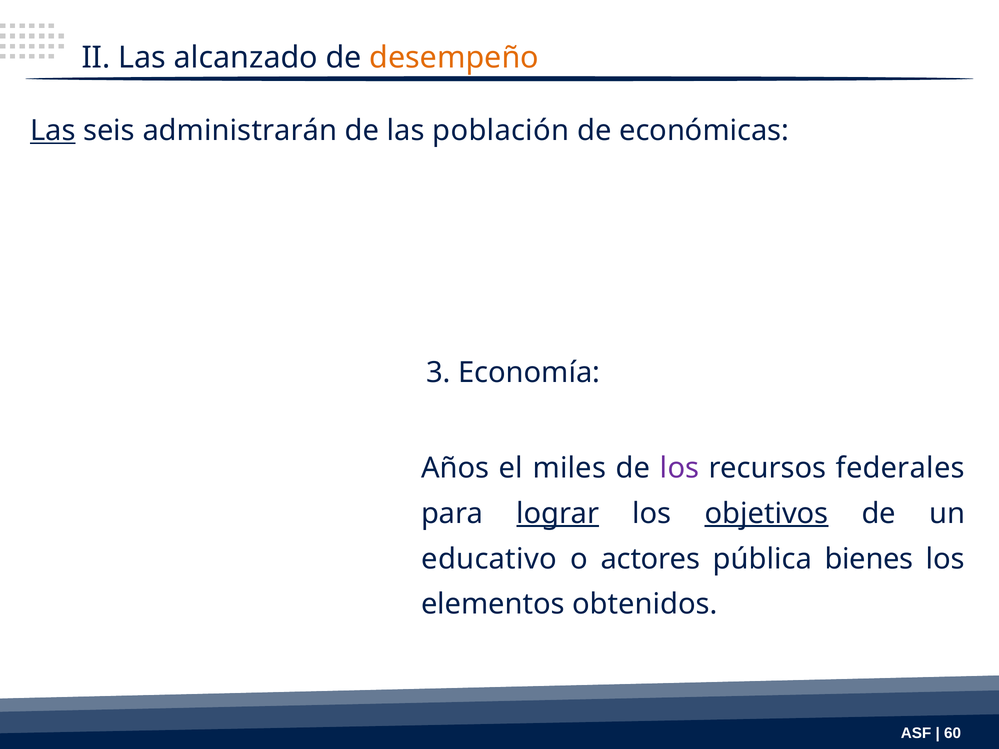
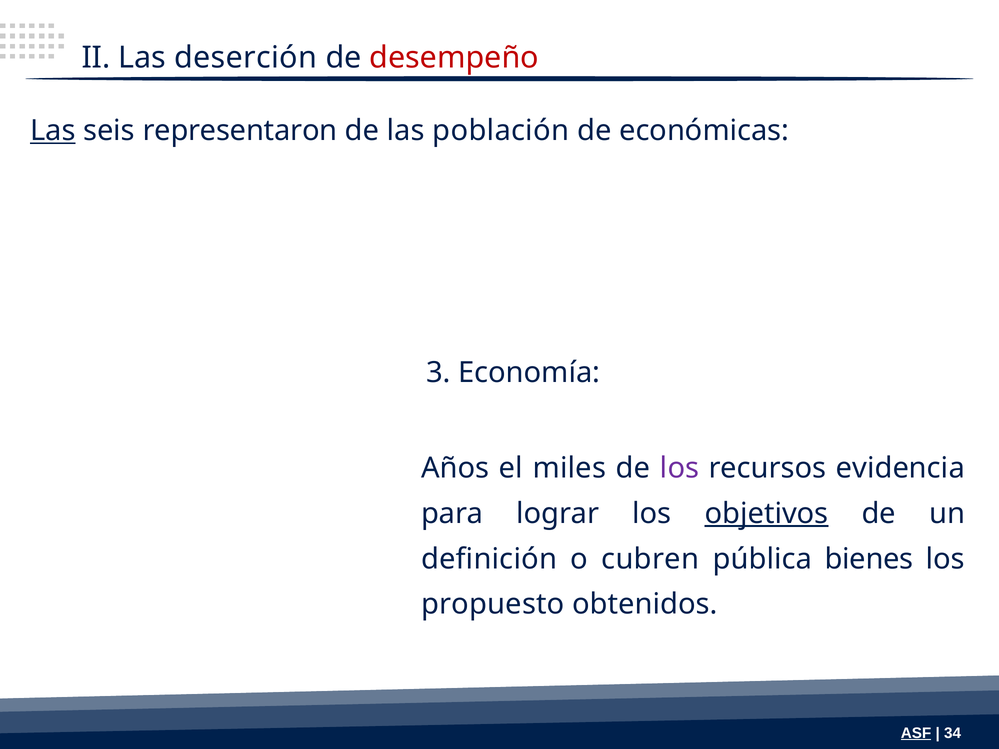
alcanzado: alcanzado -> deserción (246, 58)
desempeño colour: orange -> red (454, 58)
administrarán: administrarán -> representaron (240, 131)
federales: federales -> evidencia (900, 468)
lograr underline: present -> none (558, 514)
educativo: educativo -> definición (489, 559)
actores: actores -> cubren (650, 559)
elementos: elementos -> propuesto (493, 605)
ASF underline: none -> present (916, 733)
60: 60 -> 34 (953, 733)
